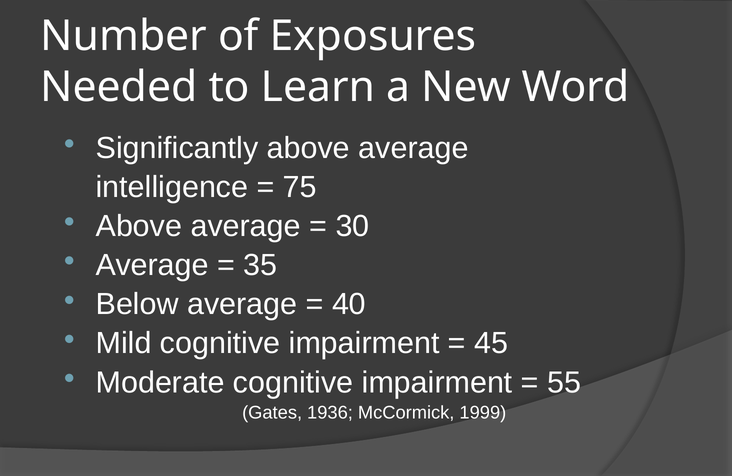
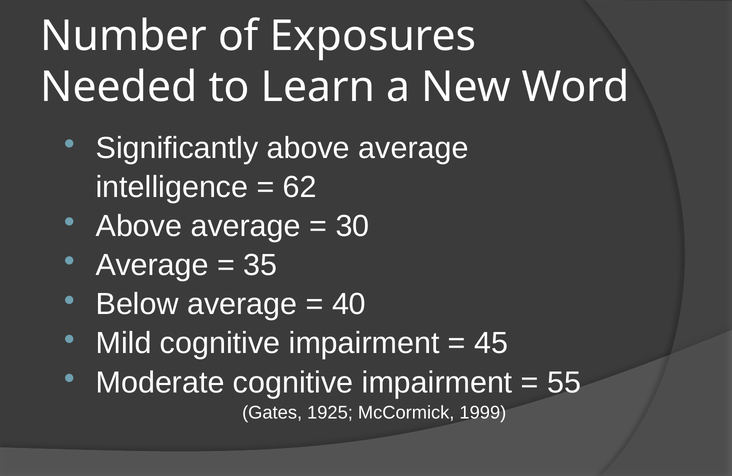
75: 75 -> 62 (300, 187)
1936: 1936 -> 1925 (330, 412)
